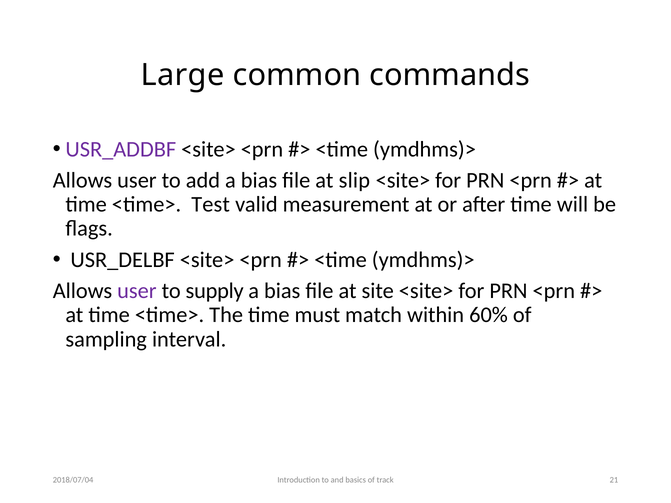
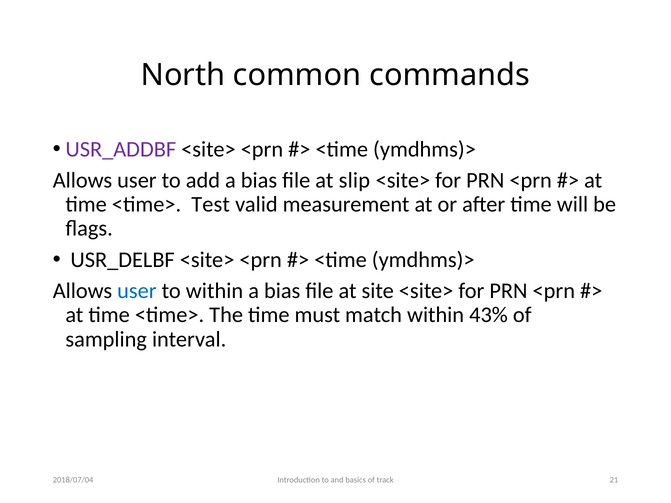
Large: Large -> North (183, 75)
user colour: purple -> blue (137, 291)
to supply: supply -> within (215, 291)
60%: 60% -> 43% (489, 315)
